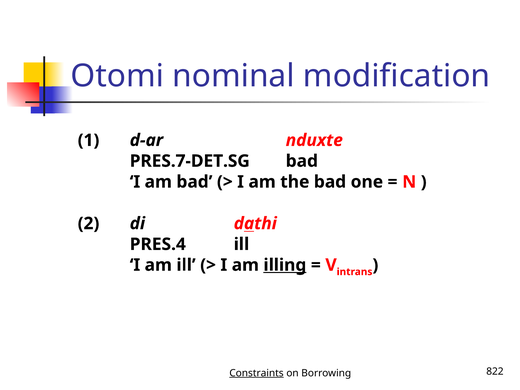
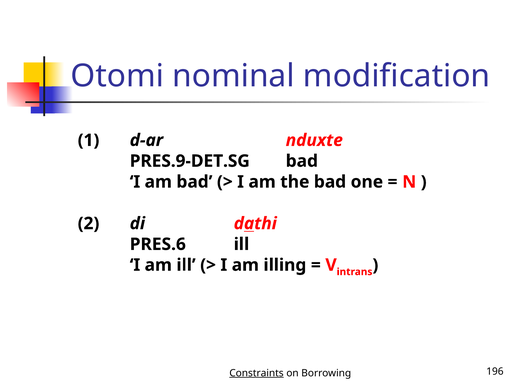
PRES.7-DET.SG: PRES.7-DET.SG -> PRES.9-DET.SG (190, 161)
PRES.4: PRES.4 -> PRES.6 (158, 244)
illing underline: present -> none (285, 265)
822: 822 -> 196 (495, 371)
